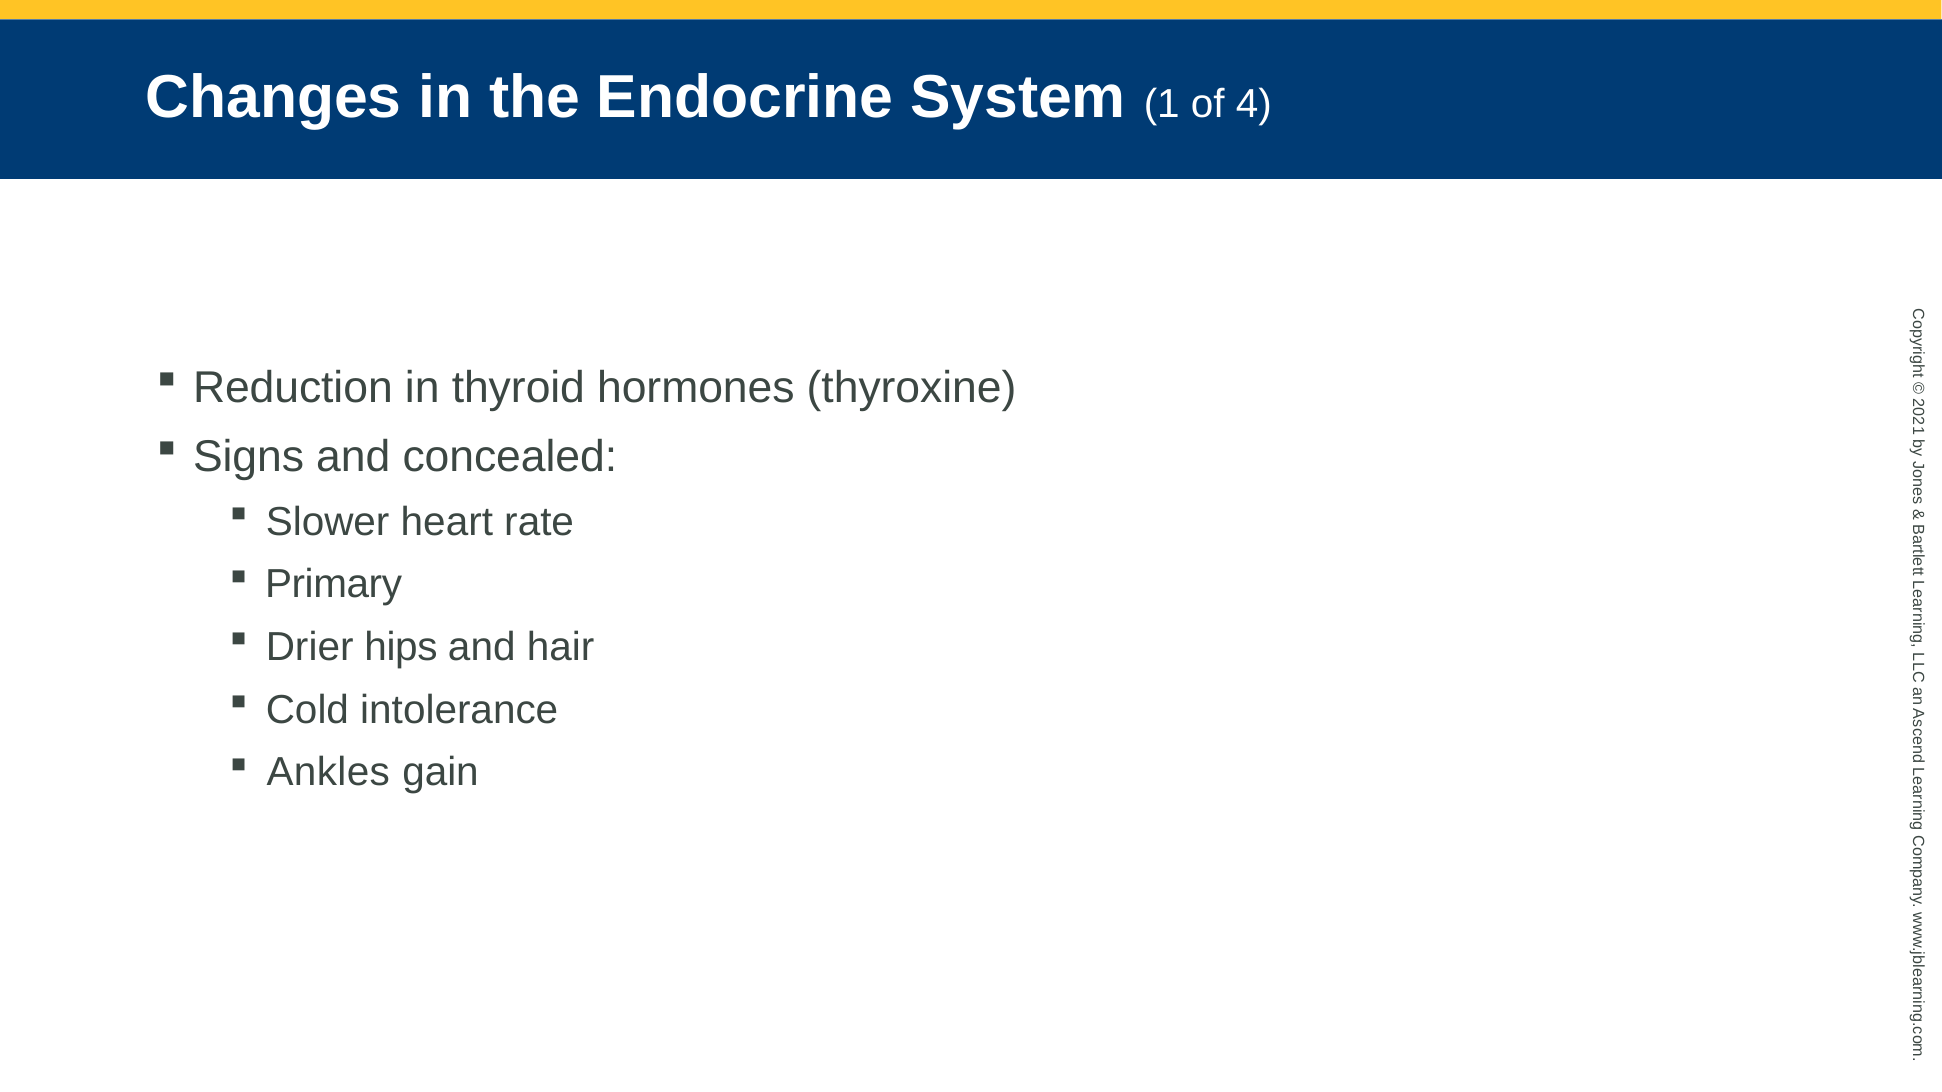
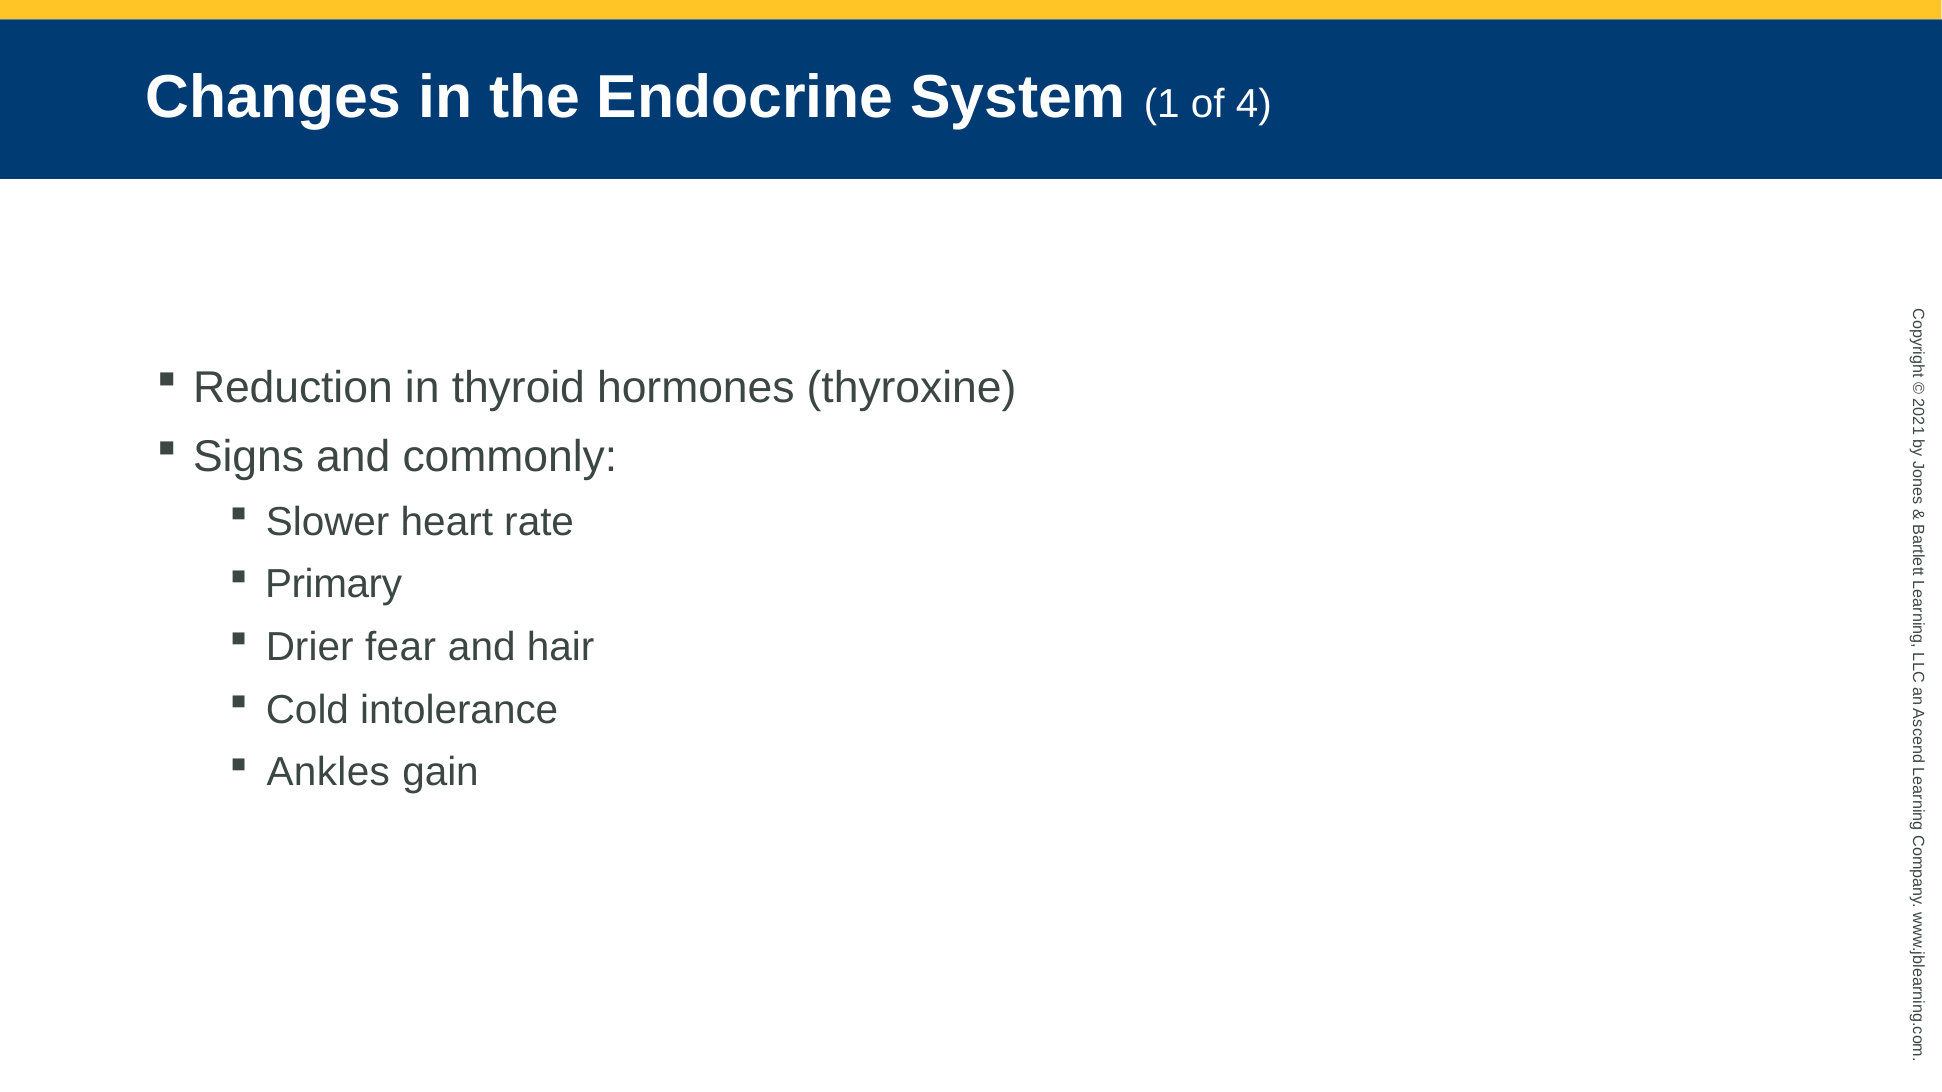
concealed: concealed -> commonly (510, 457)
hips: hips -> fear (401, 647)
